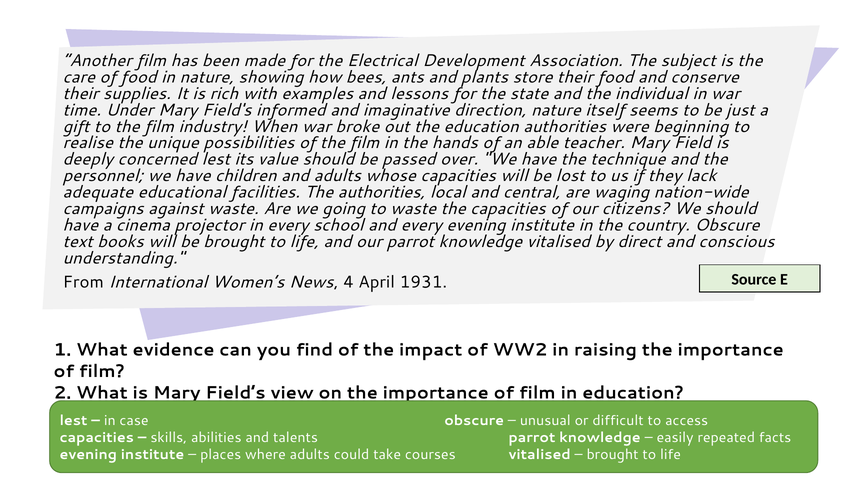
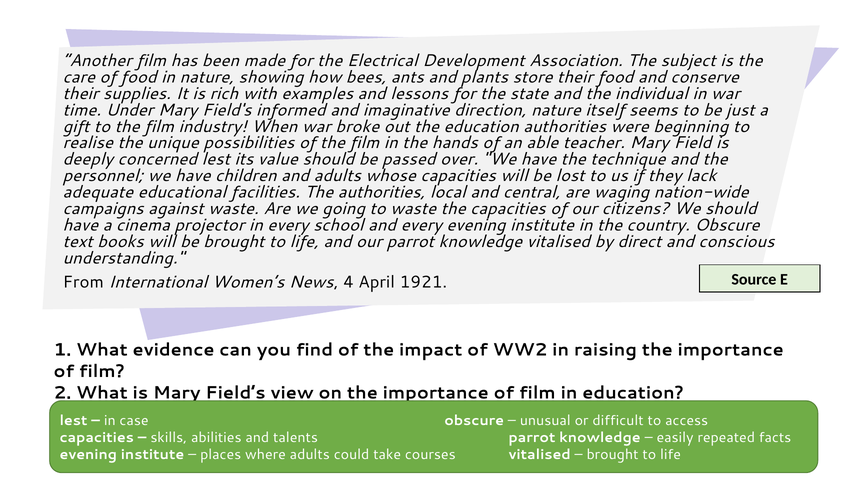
1931: 1931 -> 1921 (423, 282)
